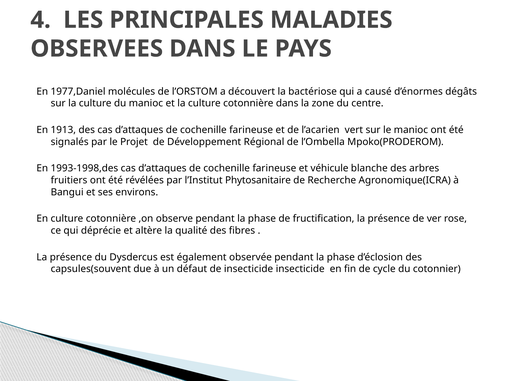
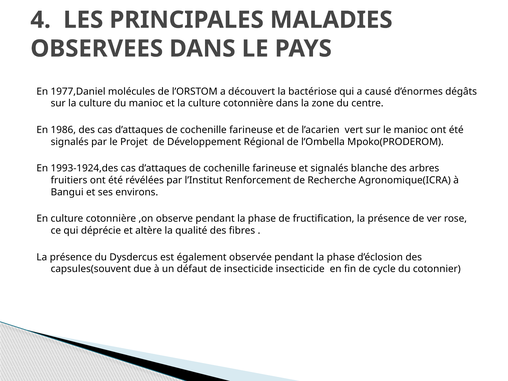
1913: 1913 -> 1986 (63, 130)
1993-1998,des: 1993-1998,des -> 1993-1924,des (84, 168)
et véhicule: véhicule -> signalés (329, 168)
Phytosanitaire: Phytosanitaire -> Renforcement (258, 180)
